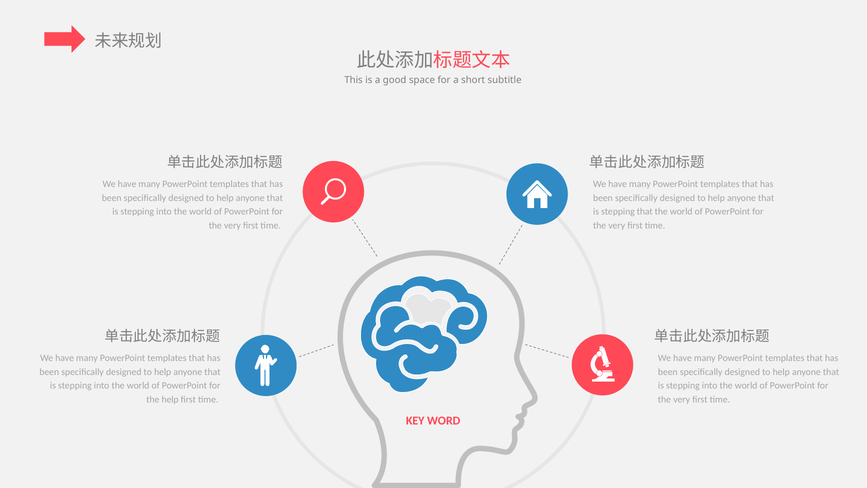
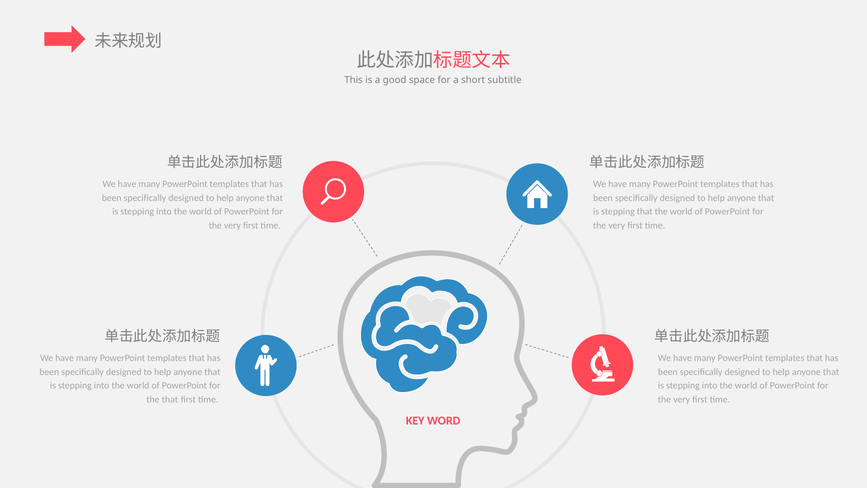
the help: help -> that (170, 399)
